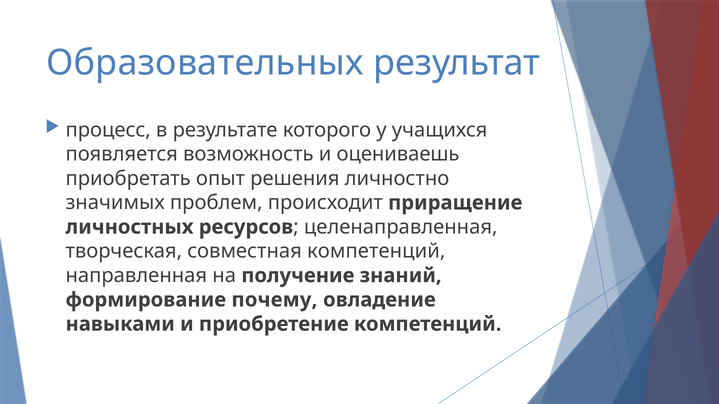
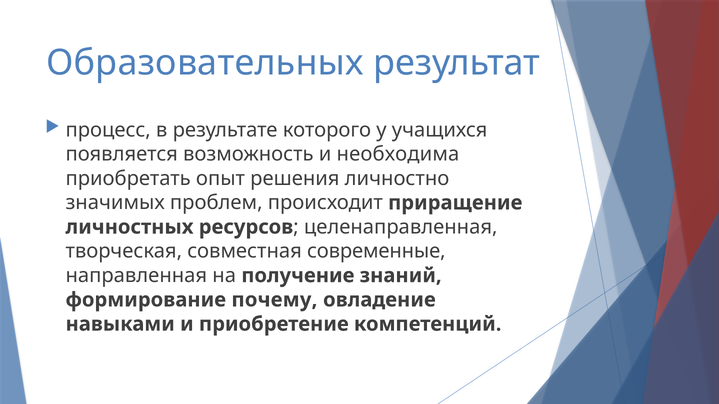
оцениваешь: оцениваешь -> необходима (398, 154)
совместная компетенций: компетенций -> современные (376, 252)
